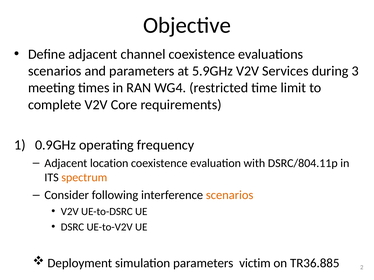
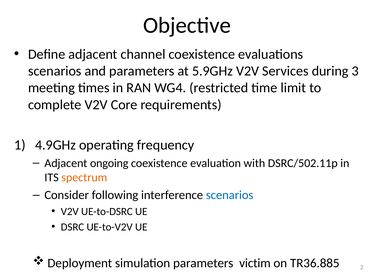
0.9GHz: 0.9GHz -> 4.9GHz (56, 145)
location: location -> ongoing (109, 163)
DSRC/804.11p: DSRC/804.11p -> DSRC/502.11p (303, 163)
scenarios colour: orange -> blue (230, 195)
